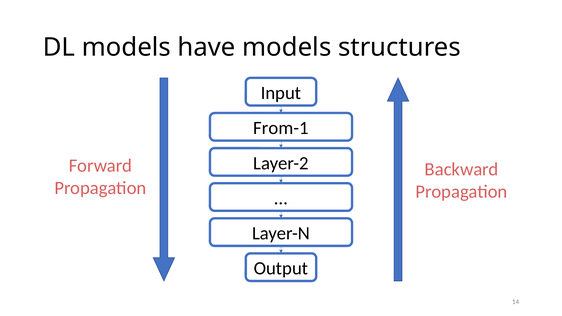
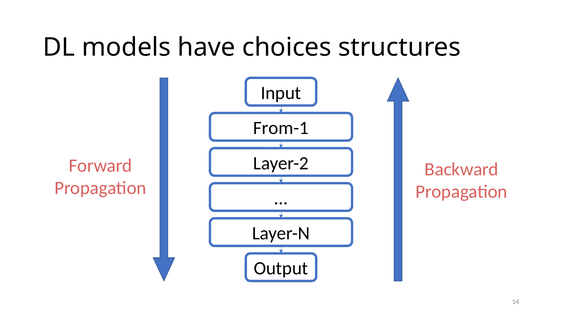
have models: models -> choices (287, 47)
